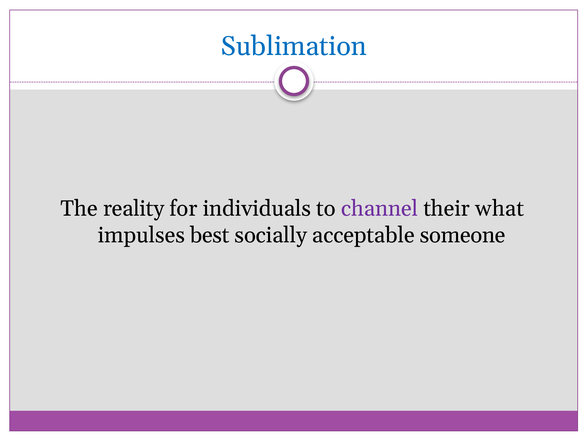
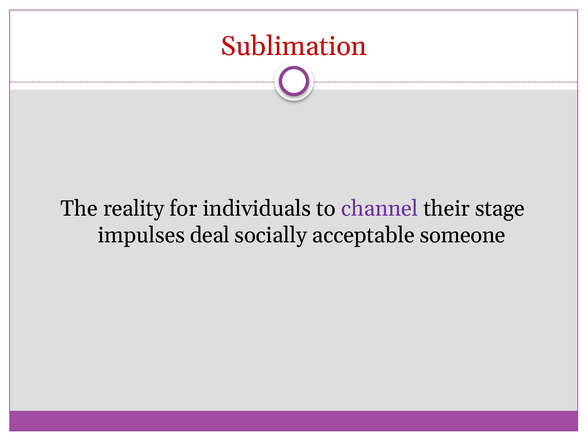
Sublimation colour: blue -> red (294, 46)
what: what -> stage (500, 209)
best: best -> deal (210, 235)
